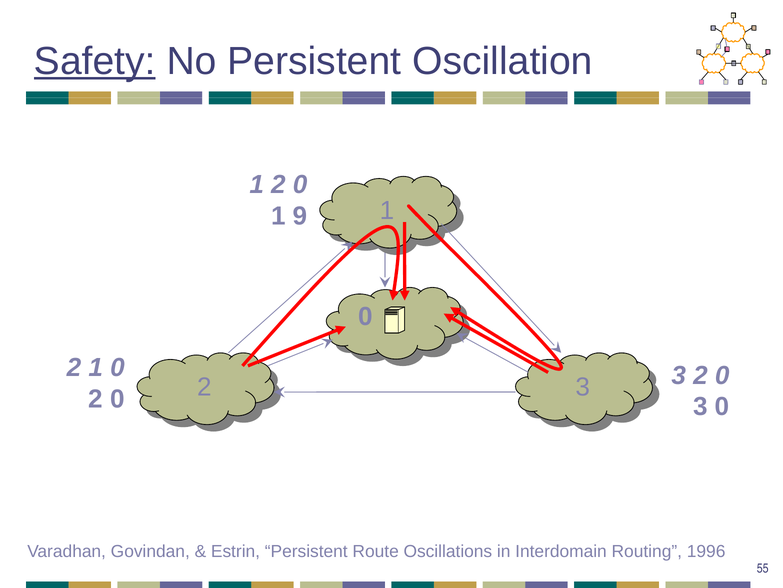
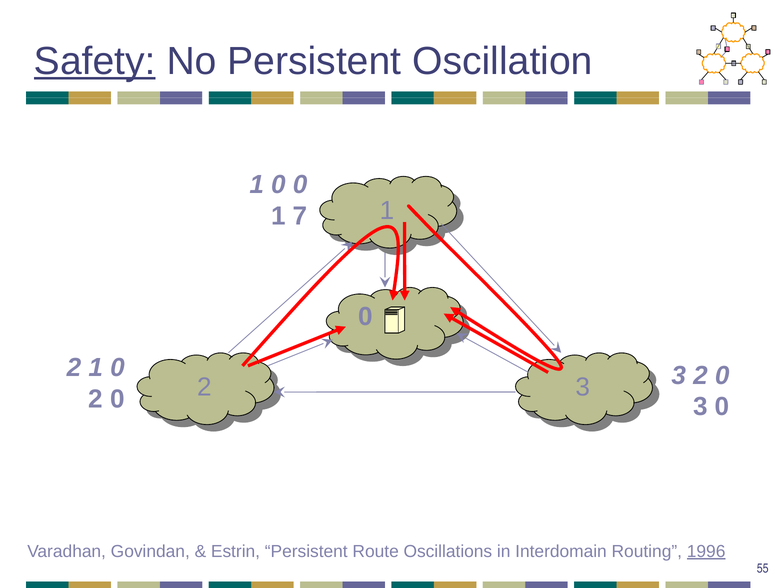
2: 2 -> 0 (278, 184)
9: 9 -> 7 (300, 216)
1996 underline: none -> present (706, 551)
